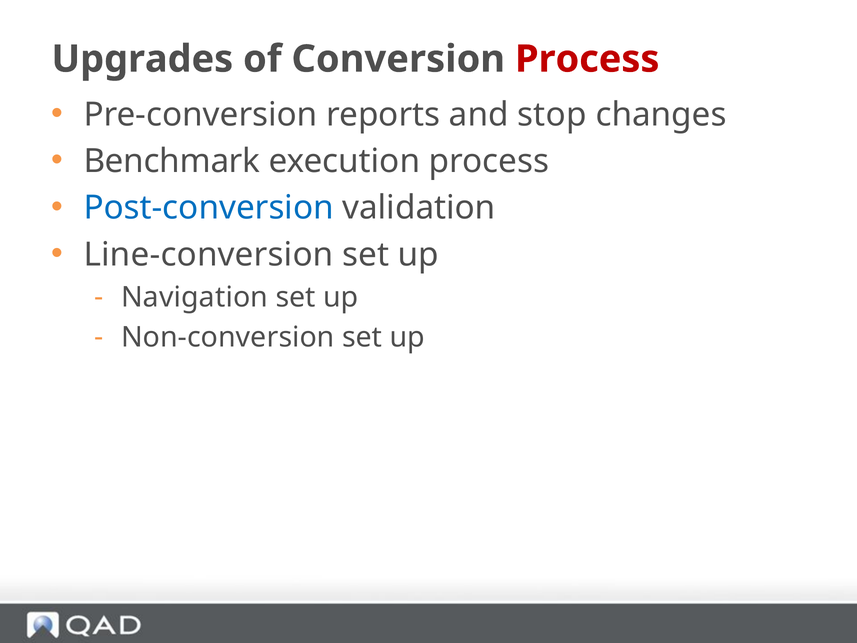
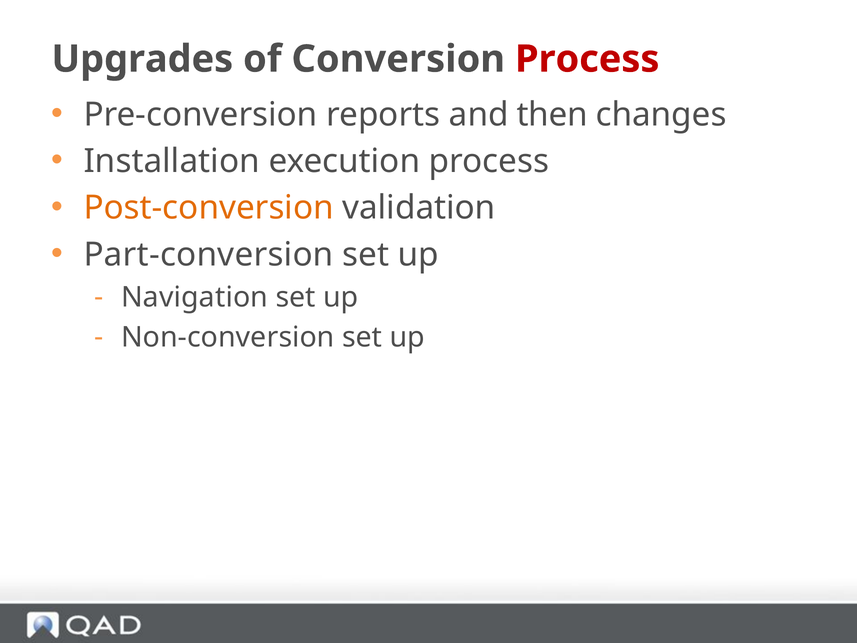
stop: stop -> then (552, 115)
Benchmark: Benchmark -> Installation (172, 161)
Post-conversion colour: blue -> orange (209, 208)
Line-conversion: Line-conversion -> Part-conversion (209, 255)
